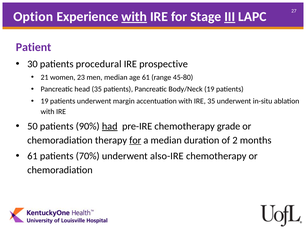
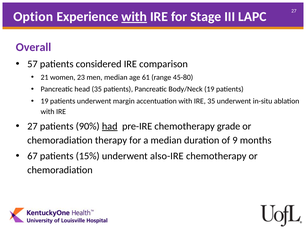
III underline: present -> none (230, 17)
Patient: Patient -> Overall (34, 47)
30: 30 -> 57 (32, 64)
procedural: procedural -> considered (99, 64)
prospective: prospective -> comparison (164, 64)
50: 50 -> 27 (32, 127)
for underline: present -> none (135, 140)
2: 2 -> 9 (235, 140)
61: 61 -> 67 (32, 156)
70%: 70% -> 15% (88, 156)
